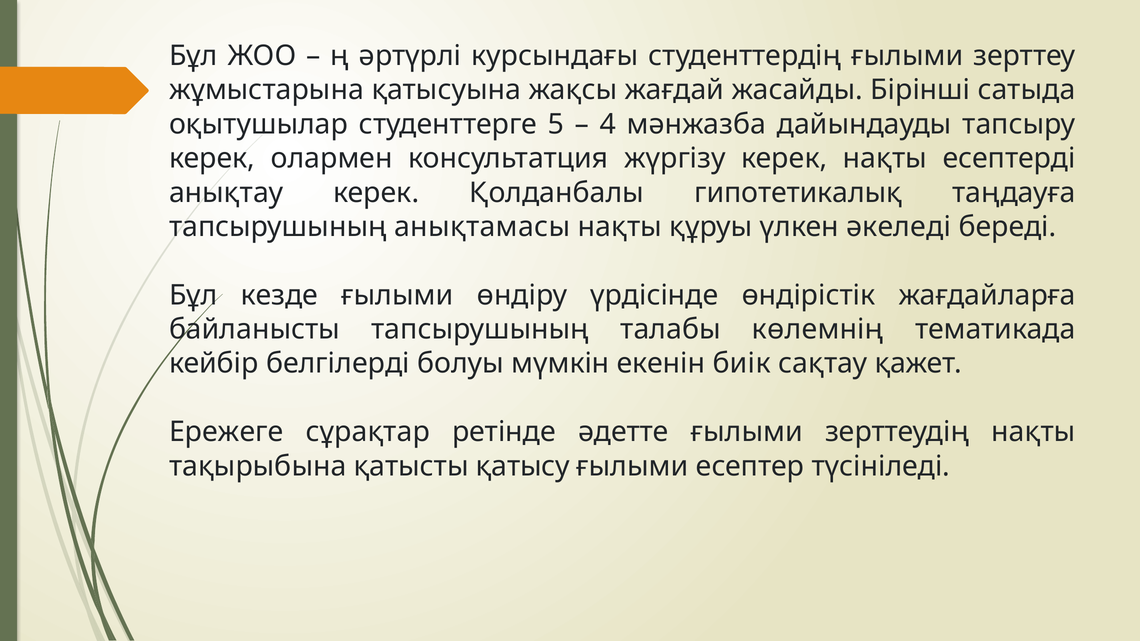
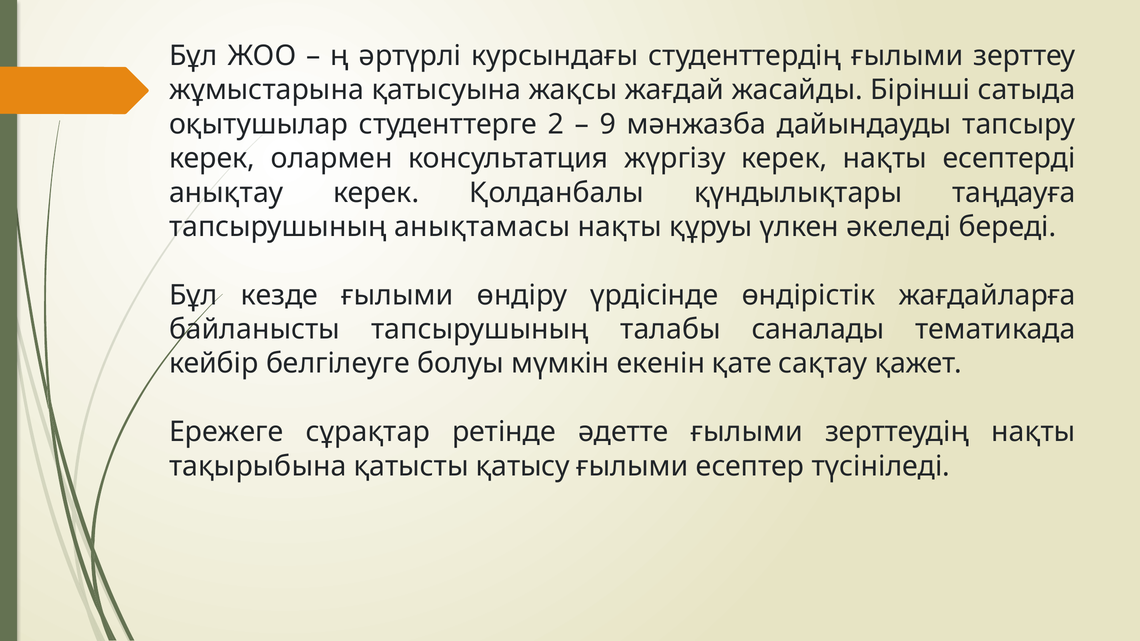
5: 5 -> 2 (556, 124)
4: 4 -> 9 (608, 124)
гипотетикалық: гипотетикалық -> қүндылықтары (798, 193)
көлемнің: көлемнің -> саналады (818, 330)
белгілерді: белгілерді -> белгілеуге (338, 364)
биік: биік -> қате (742, 364)
